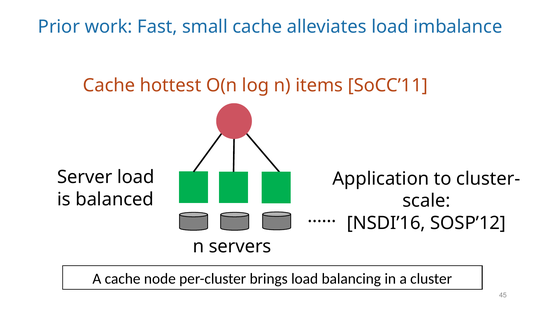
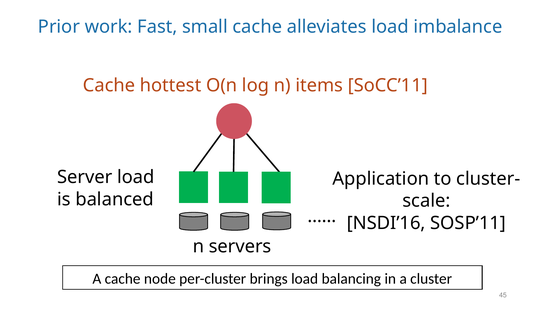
SOSP’12: SOSP’12 -> SOSP’11 (468, 223)
